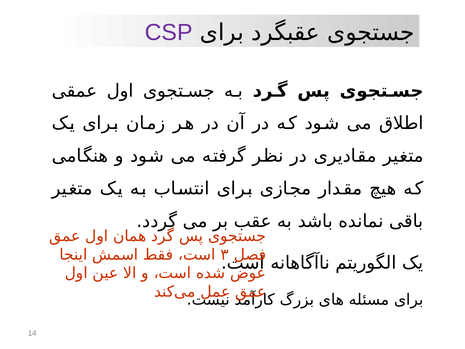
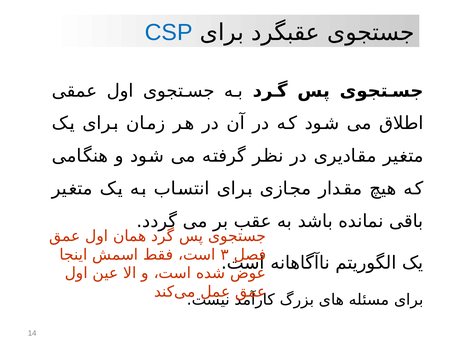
CSP colour: purple -> blue (169, 32)
